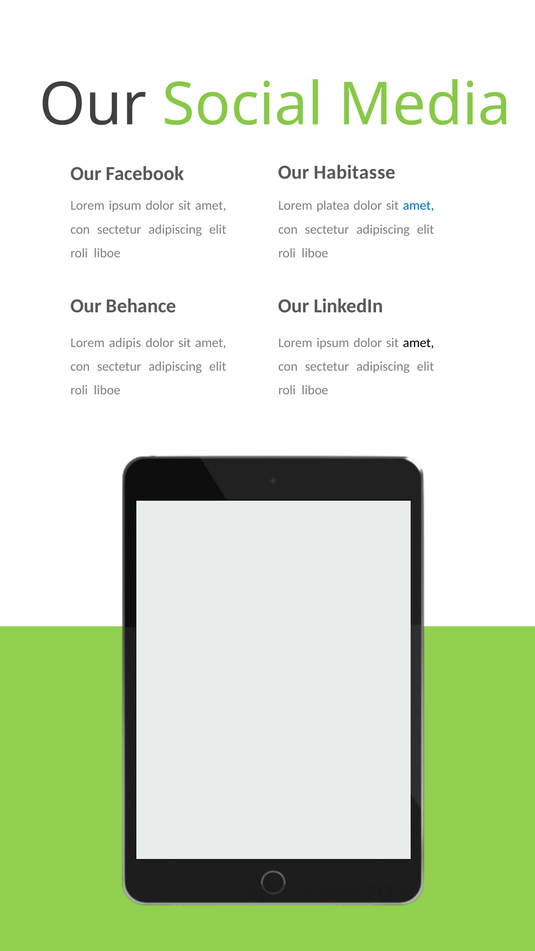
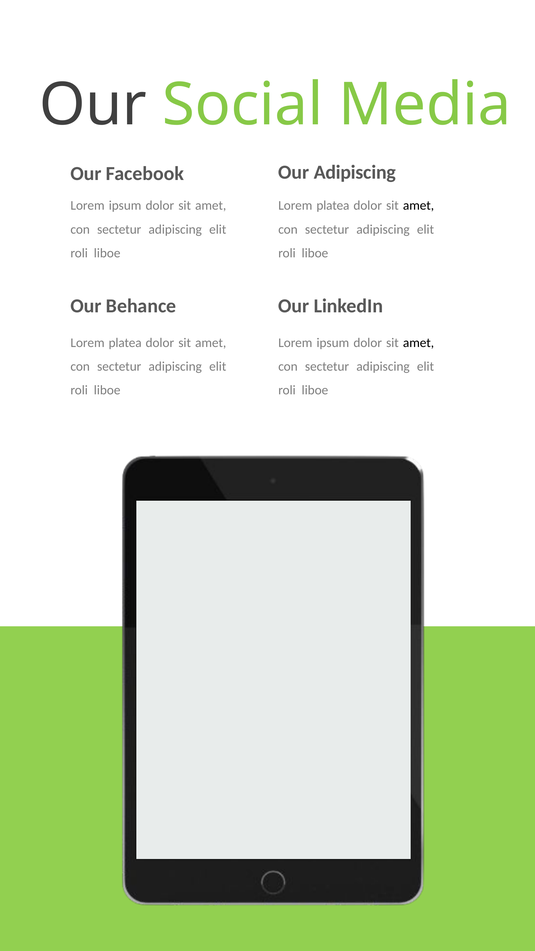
Our Habitasse: Habitasse -> Adipiscing (355, 172)
amet colour: blue -> black (419, 206)
adipis: adipis -> platea (125, 343)
